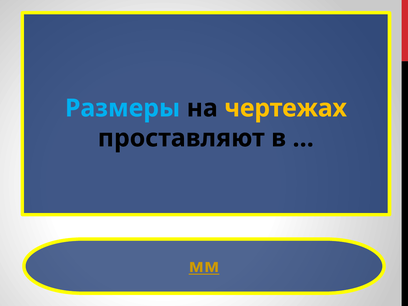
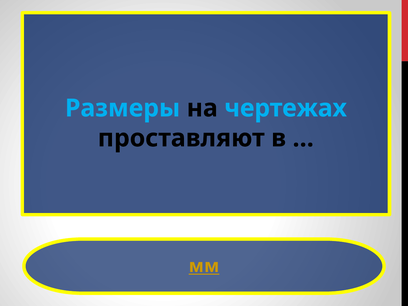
чертежах colour: yellow -> light blue (286, 108)
